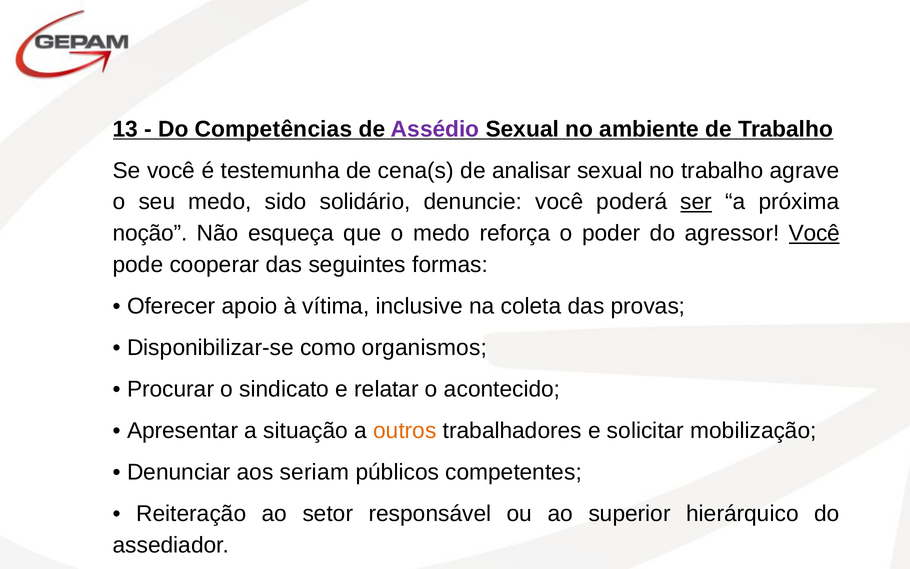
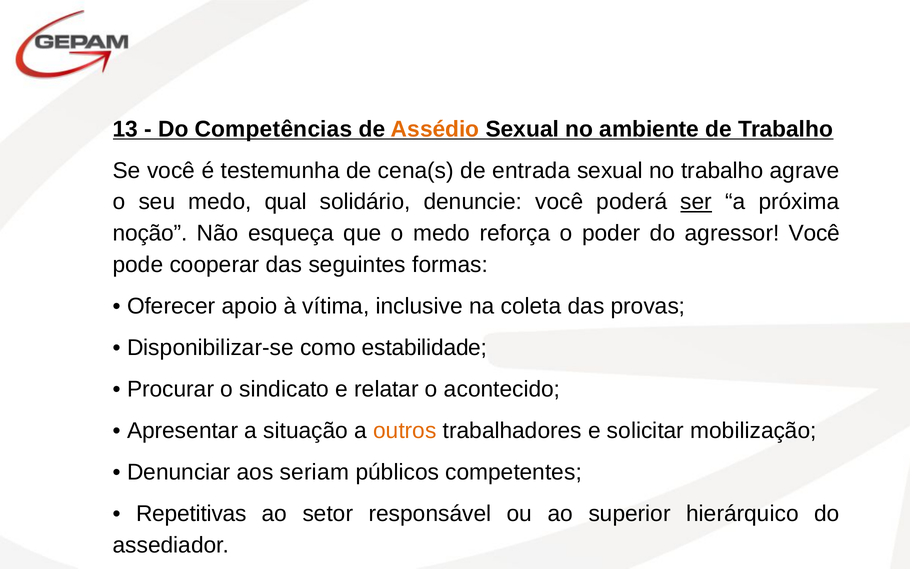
Assédio colour: purple -> orange (435, 129)
analisar: analisar -> entrada (531, 170)
sido: sido -> qual (286, 202)
Você underline: present -> none (814, 233)
organismos: organismos -> estabilidade (425, 348)
Reiteração: Reiteração -> Repetitivas (191, 514)
